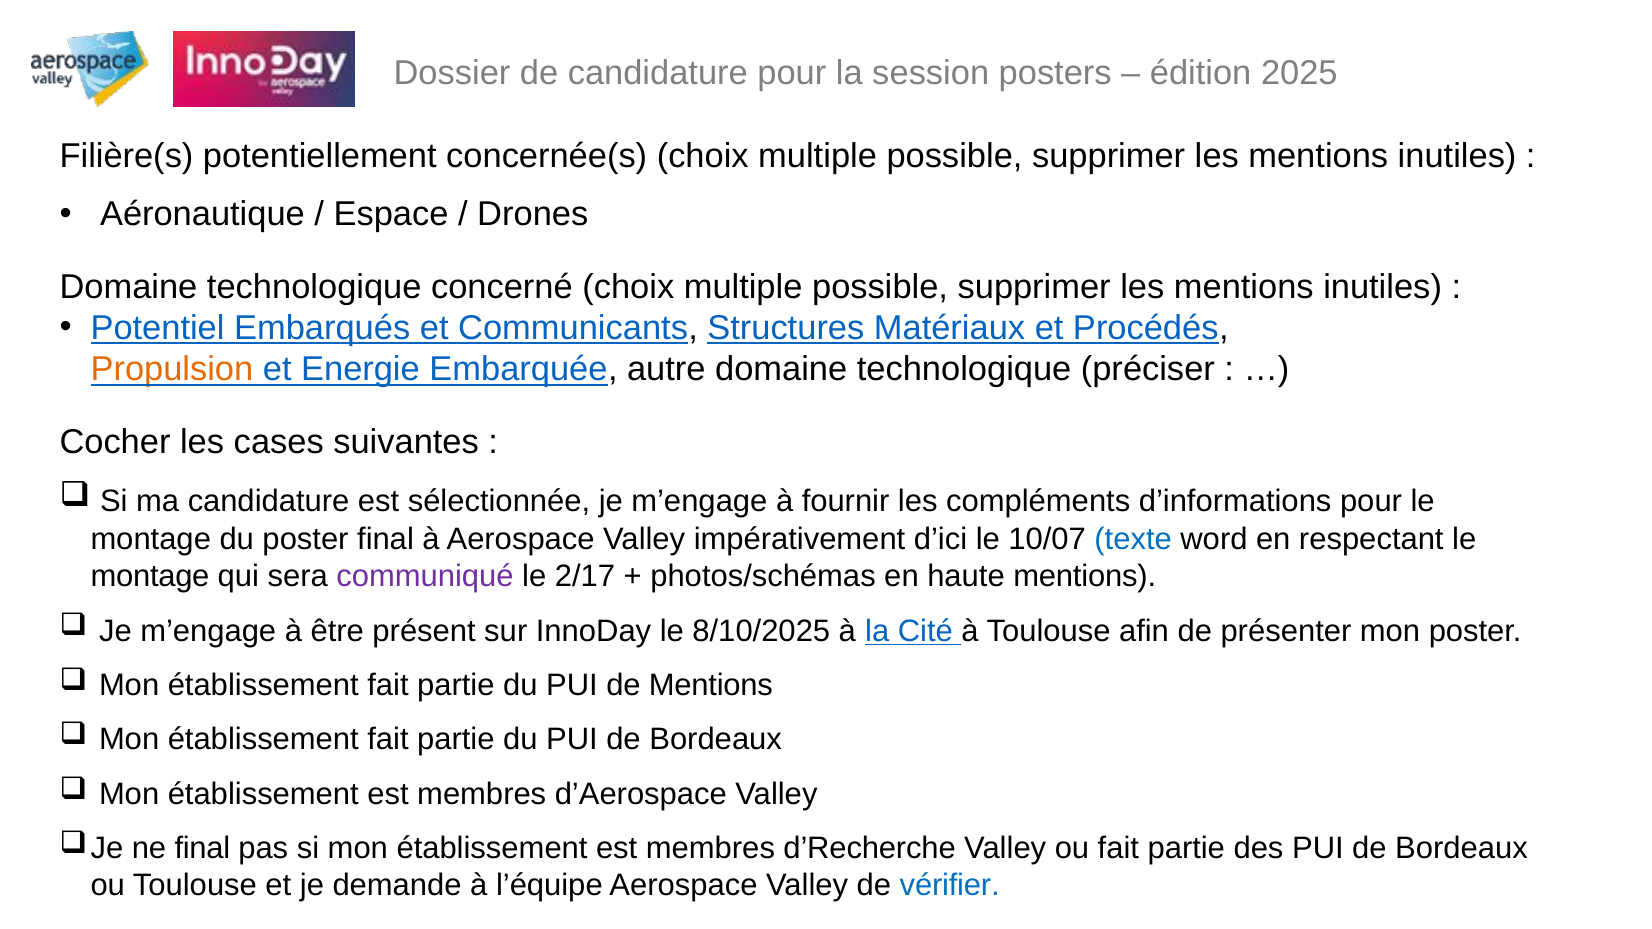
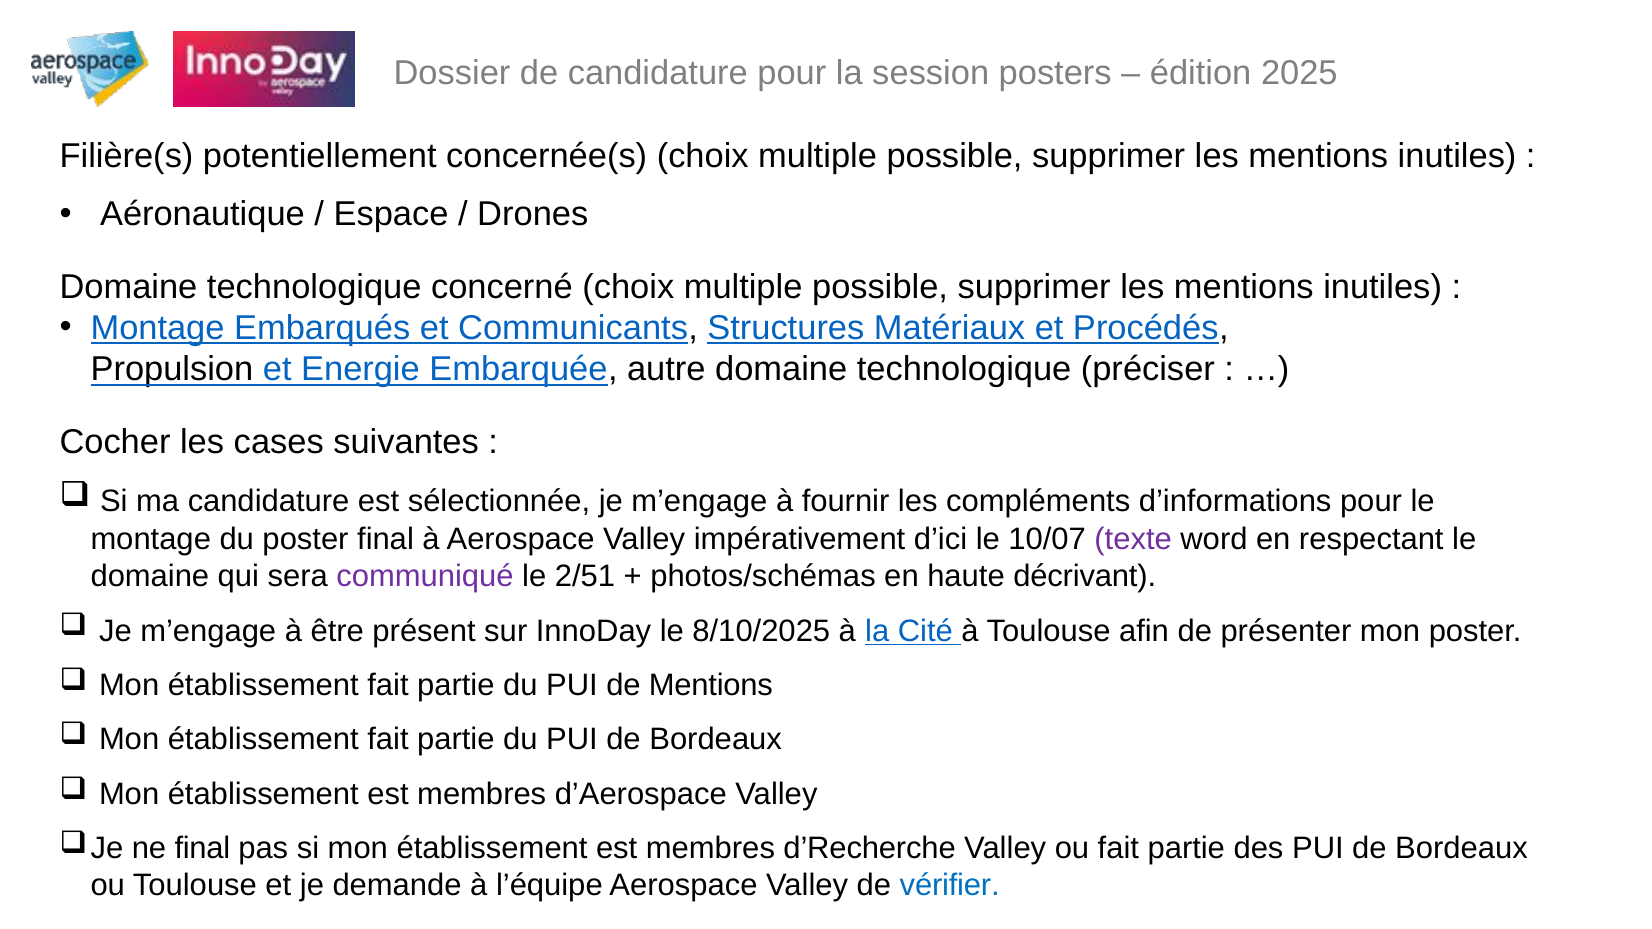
Potentiel: Potentiel -> Montage (158, 328)
Propulsion colour: orange -> black (172, 370)
texte colour: blue -> purple (1133, 539)
montage: montage -> domaine (150, 577)
2/17: 2/17 -> 2/51 (585, 577)
haute mentions: mentions -> décrivant (1085, 577)
